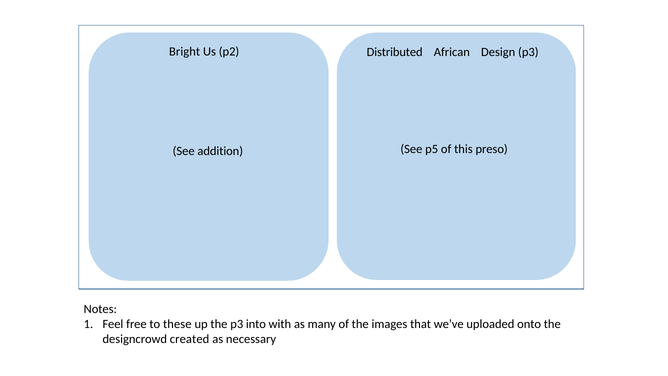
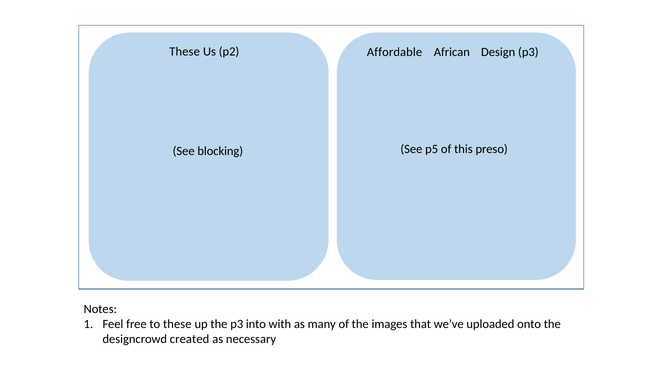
Bright: Bright -> These (185, 52)
Distributed: Distributed -> Affordable (395, 52)
addition: addition -> blocking (220, 151)
